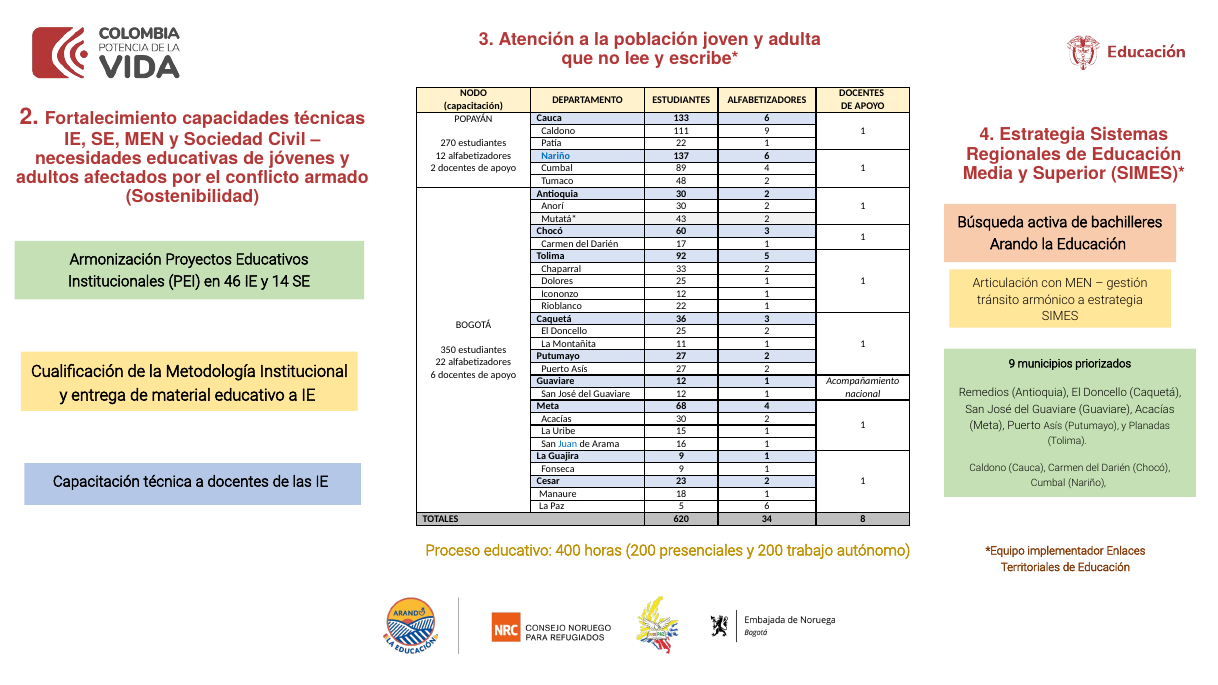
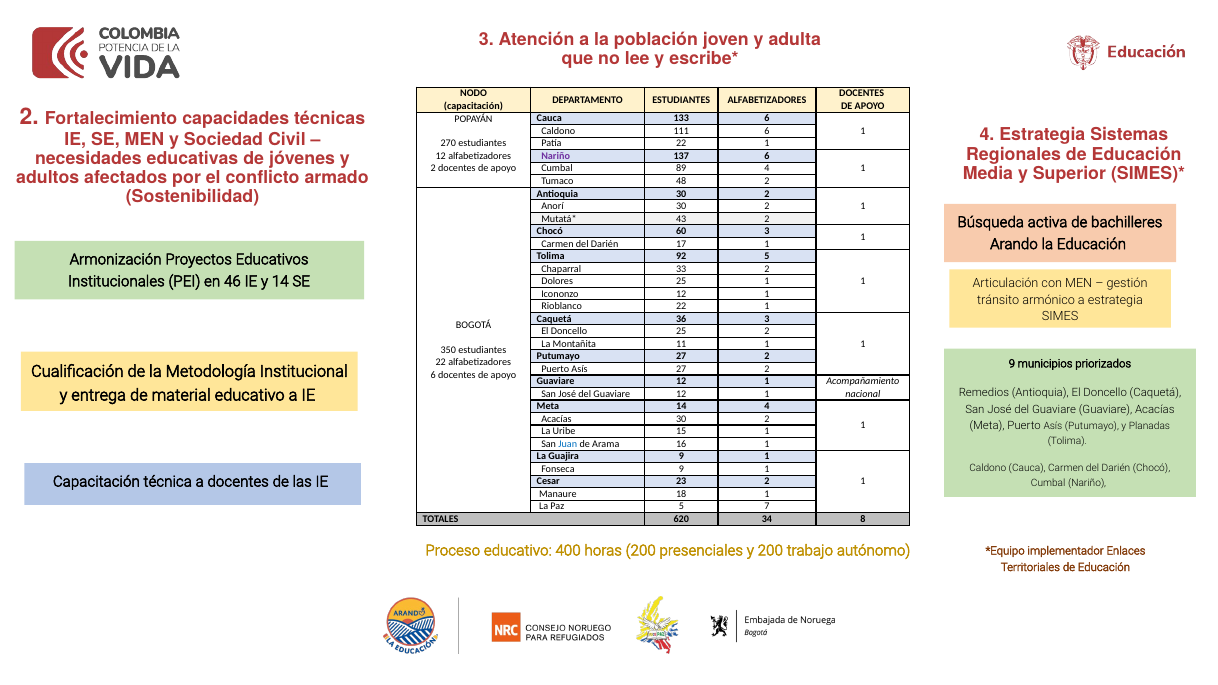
111 9: 9 -> 6 (767, 131)
Nariño colour: blue -> purple (556, 156)
Meta 68: 68 -> 14 (681, 406)
5 6: 6 -> 7 (767, 507)
